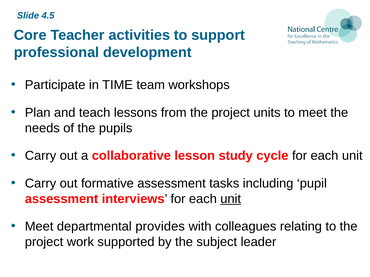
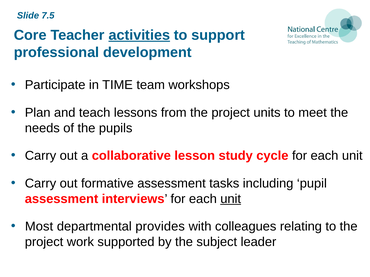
4.5: 4.5 -> 7.5 (48, 16)
activities underline: none -> present (139, 35)
Meet: Meet -> Most (39, 227)
